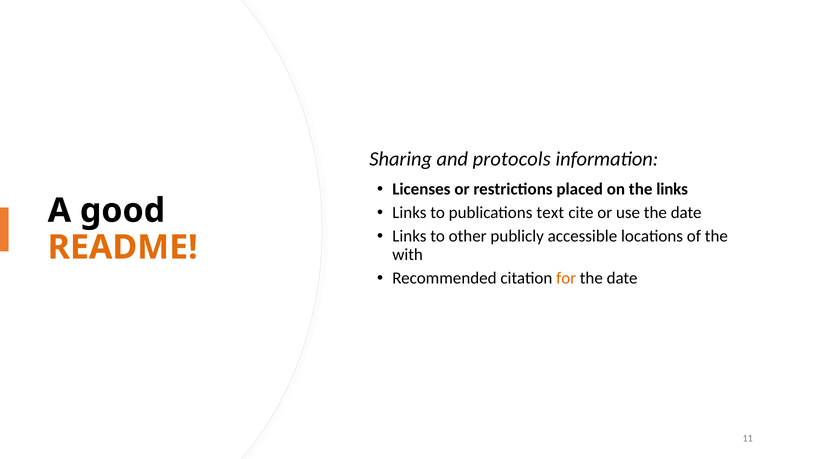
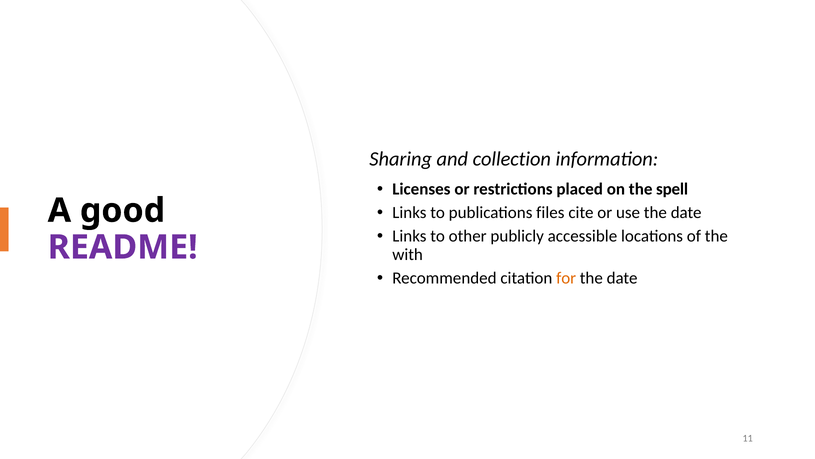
protocols: protocols -> collection (512, 159)
the links: links -> spell (672, 189)
text: text -> files (550, 213)
README colour: orange -> purple (123, 247)
